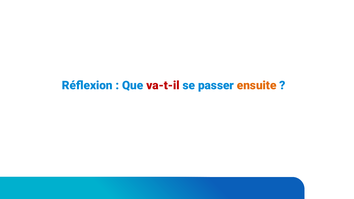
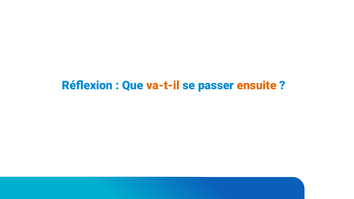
va-t-il colour: red -> orange (163, 85)
